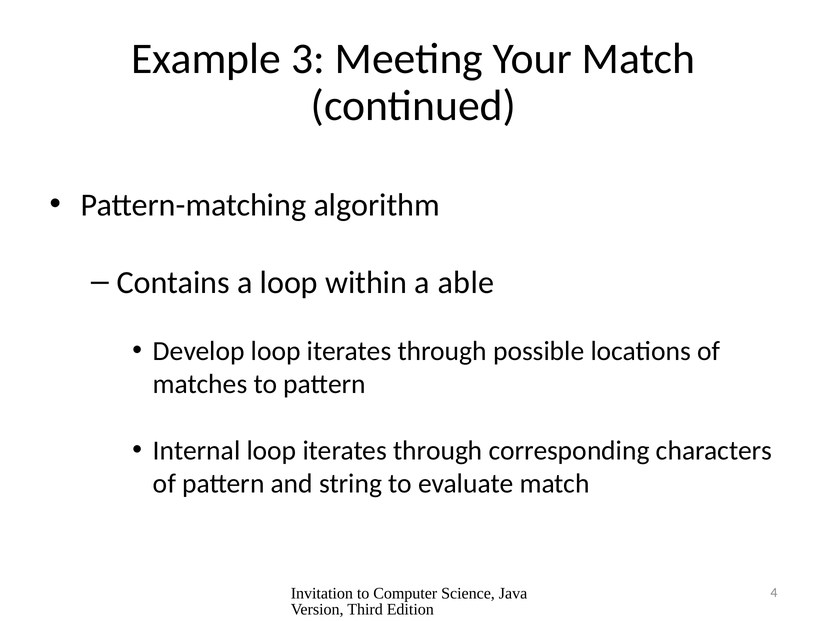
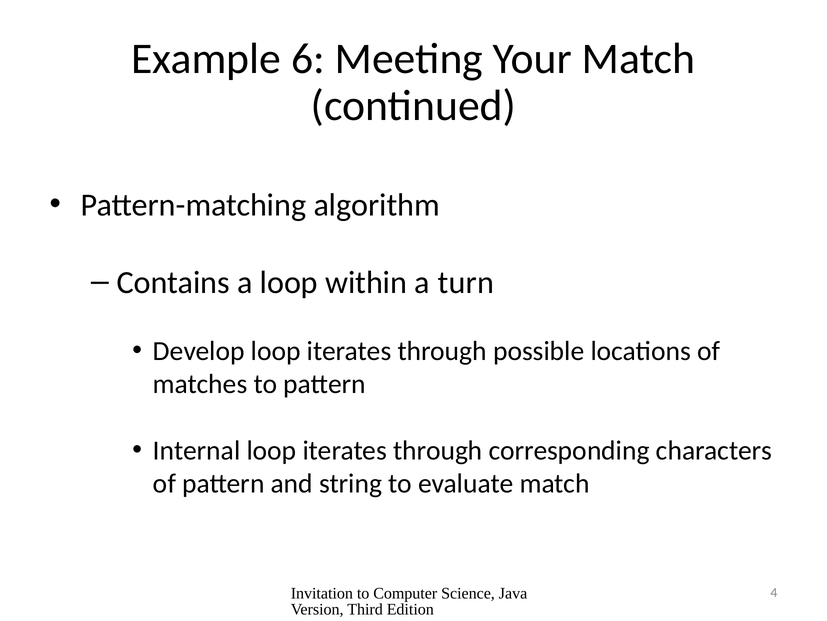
3: 3 -> 6 (308, 59)
able: able -> turn (466, 282)
